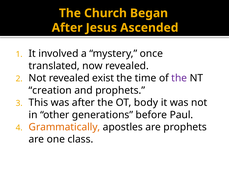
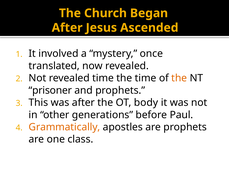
revealed exist: exist -> time (103, 78)
the colour: purple -> orange (179, 78)
creation: creation -> prisoner (50, 90)
